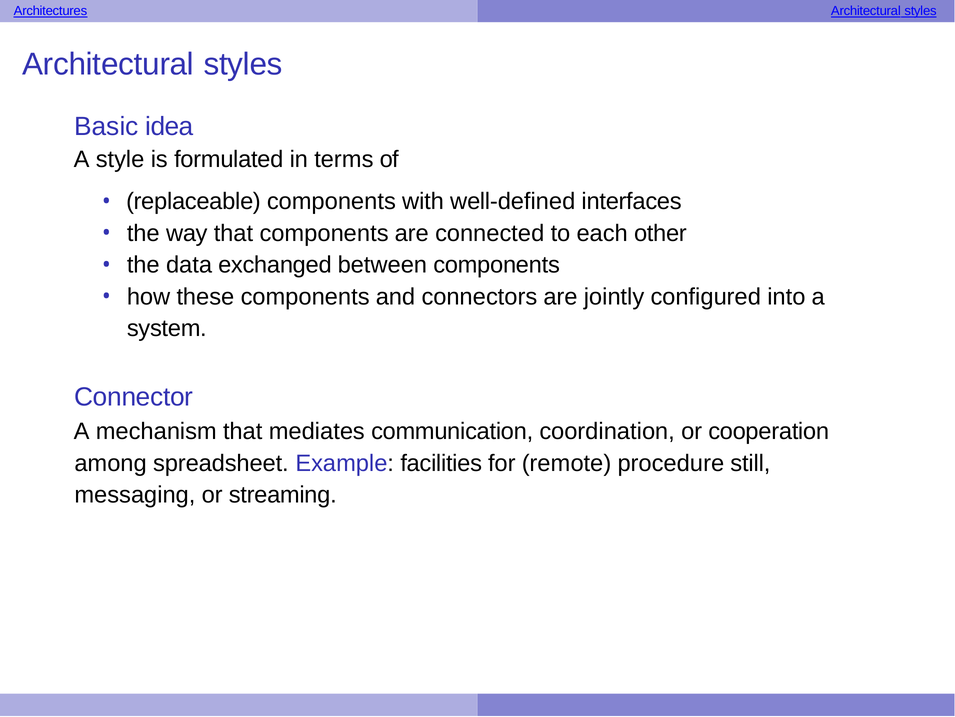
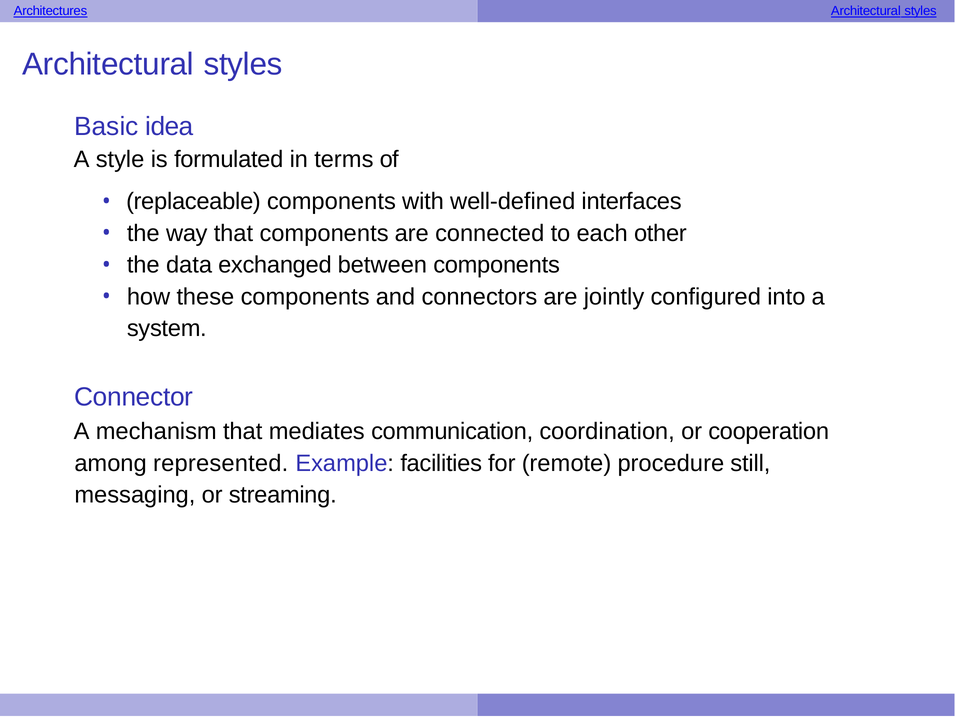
spreadsheet: spreadsheet -> represented (221, 463)
